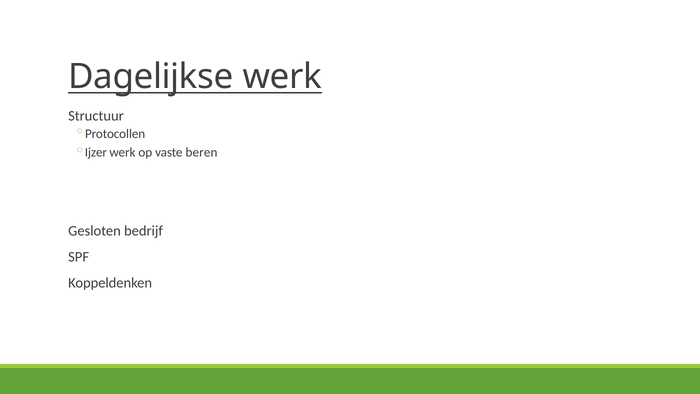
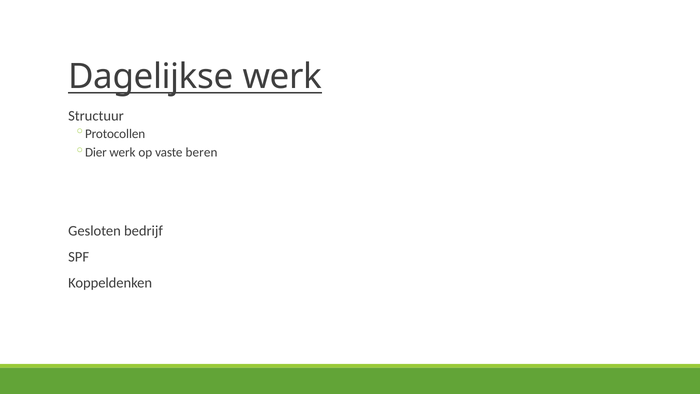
Ijzer: Ijzer -> Dier (96, 152)
